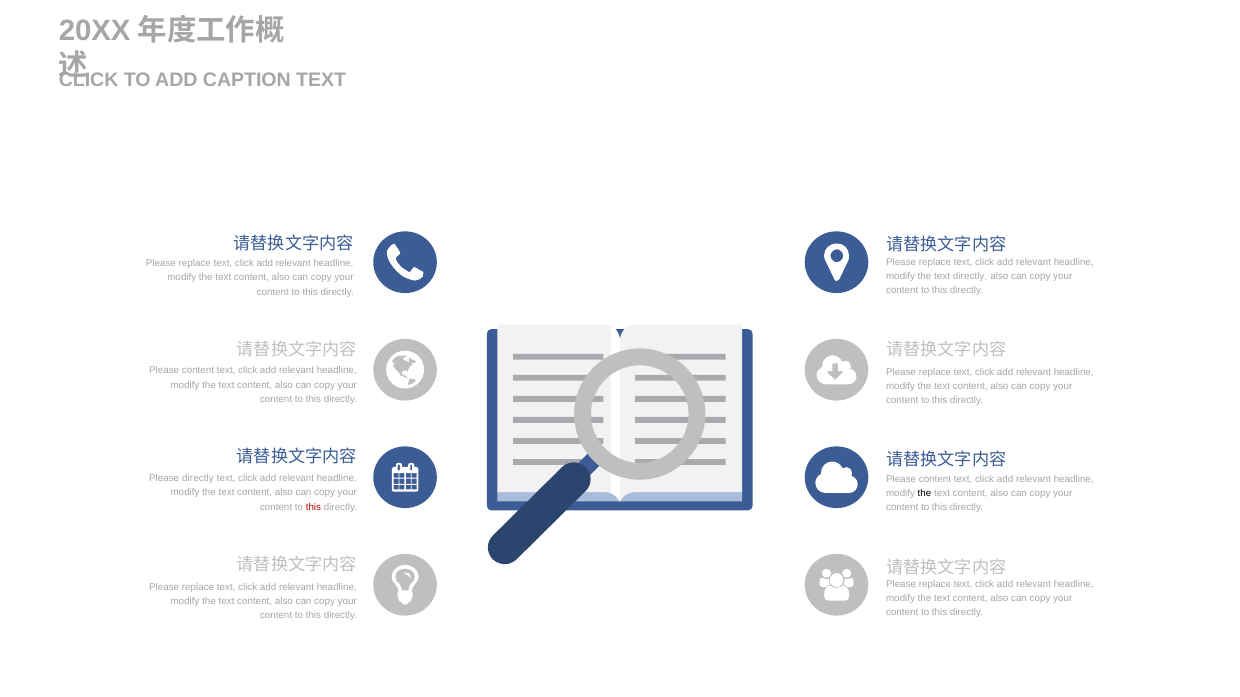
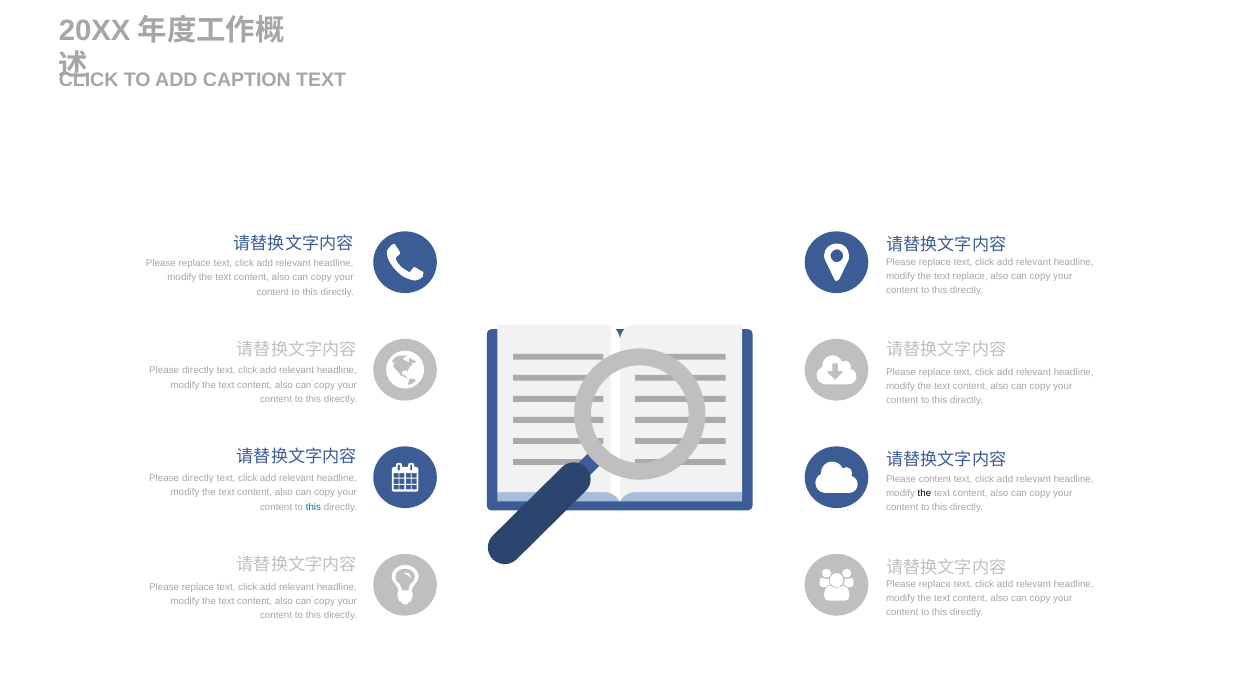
text directly: directly -> replace (970, 276)
content: content -> directly (198, 371)
this colour: red -> blue (313, 507)
